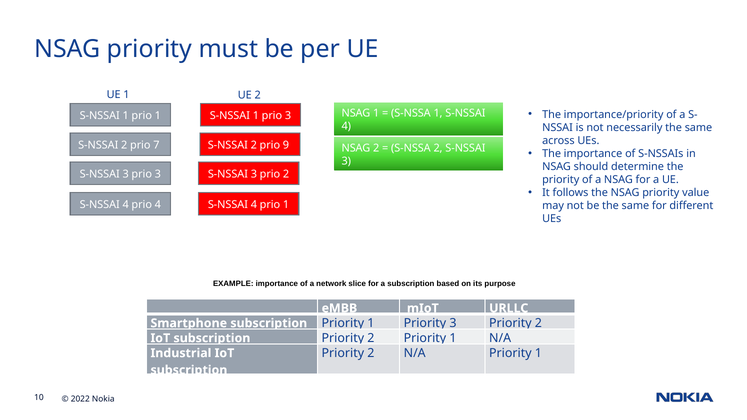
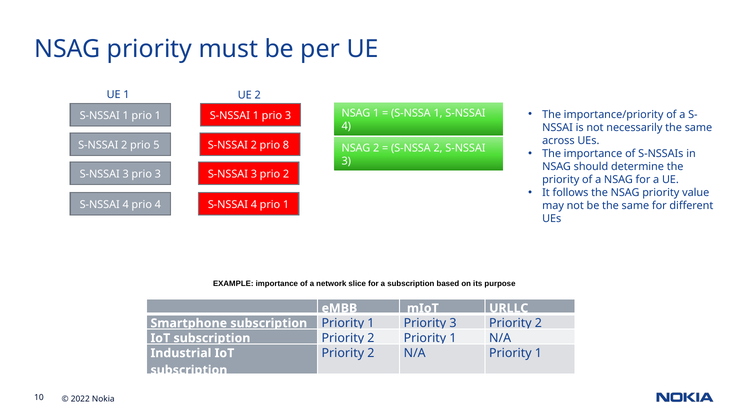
7: 7 -> 5 (156, 145)
9: 9 -> 8 (286, 145)
